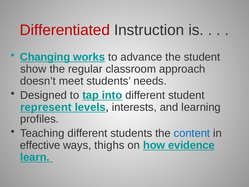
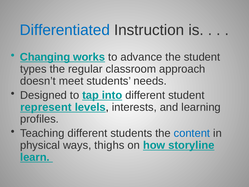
Differentiated colour: red -> blue (65, 30)
show: show -> types (33, 69)
effective: effective -> physical (40, 145)
evidence: evidence -> storyline (191, 145)
